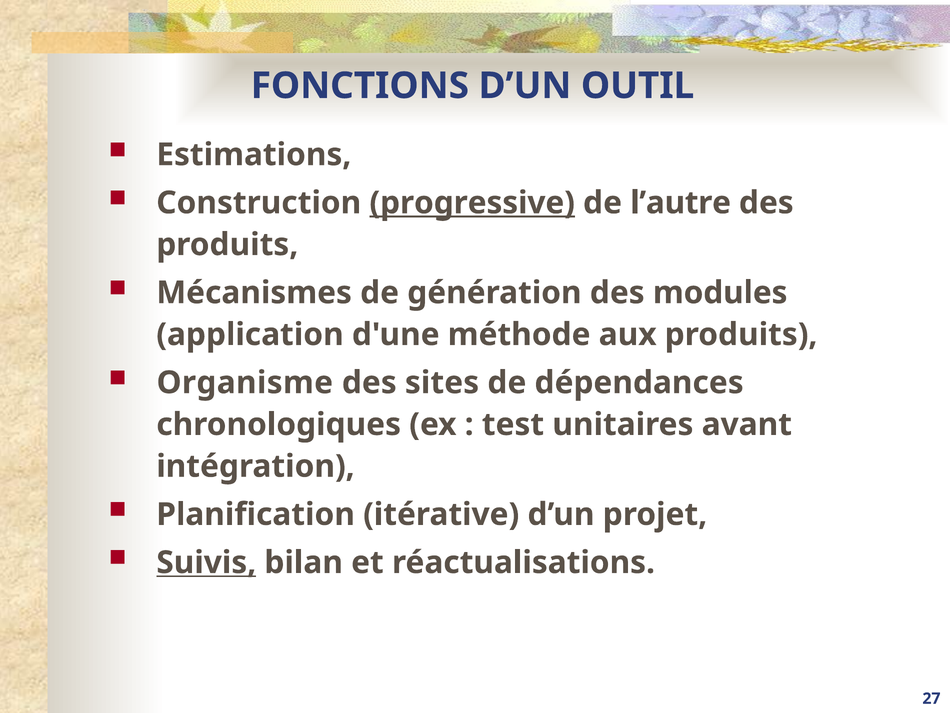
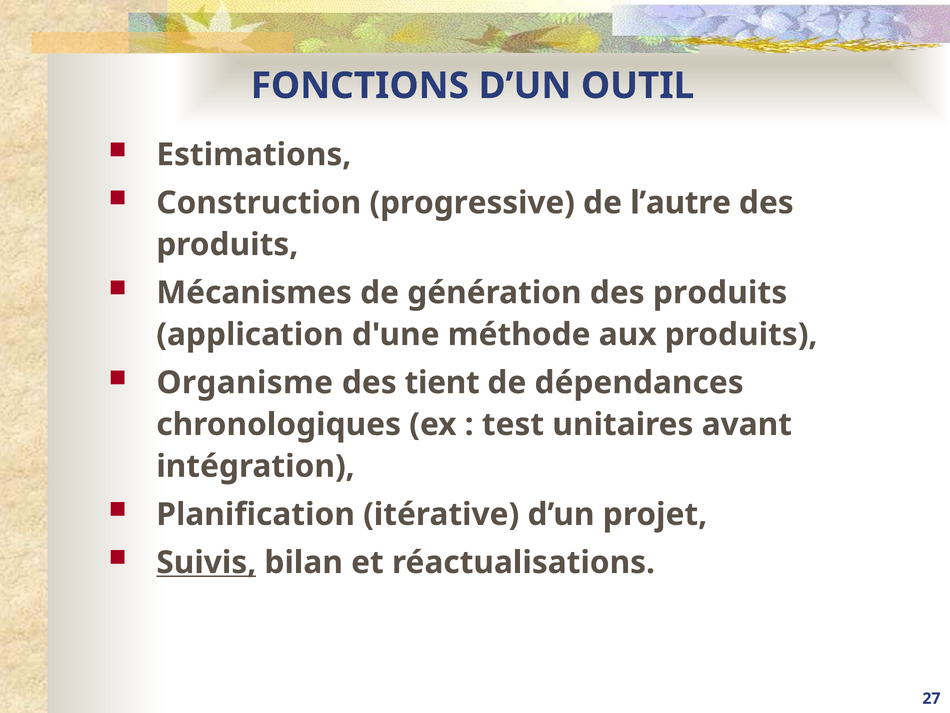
progressive underline: present -> none (472, 203)
génération des modules: modules -> produits (720, 293)
sites: sites -> tient (442, 382)
